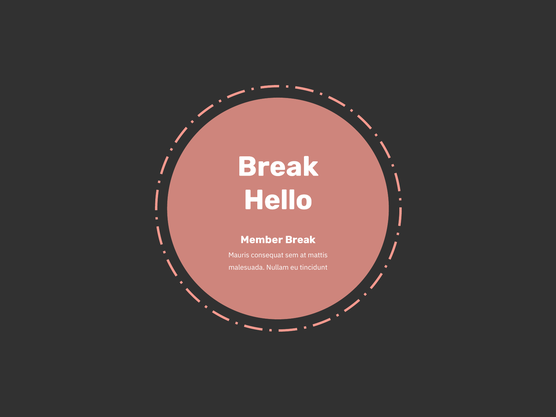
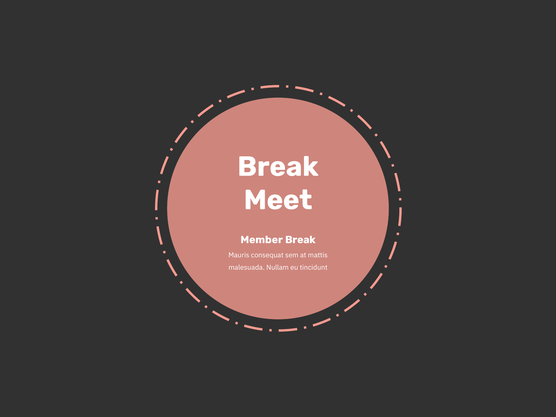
Hello: Hello -> Meet (278, 200)
